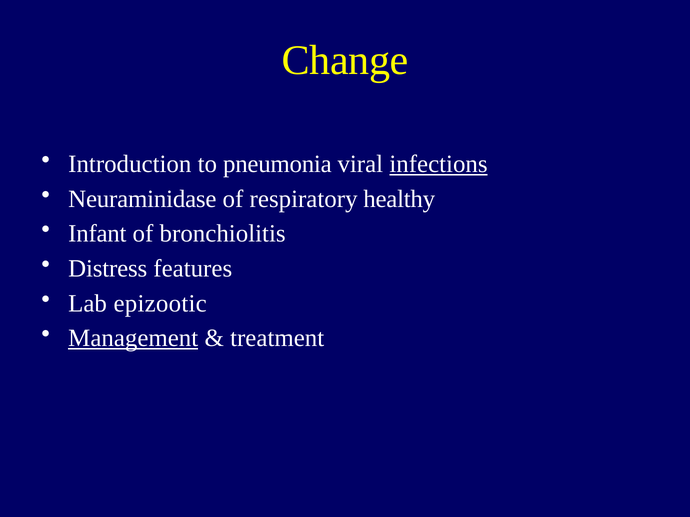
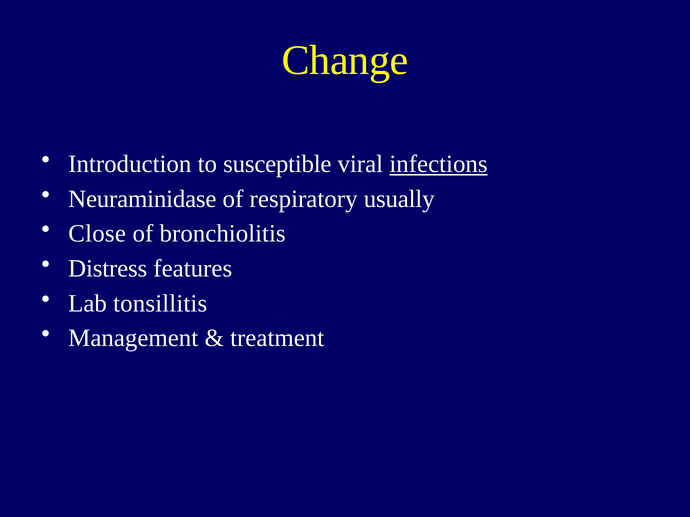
pneumonia: pneumonia -> susceptible (277, 164)
healthy: healthy -> usually (399, 199)
Infant: Infant -> Close (97, 234)
epizootic: epizootic -> tonsillitis (160, 304)
Management underline: present -> none (133, 339)
